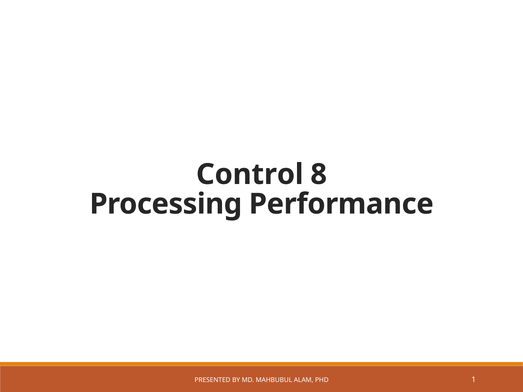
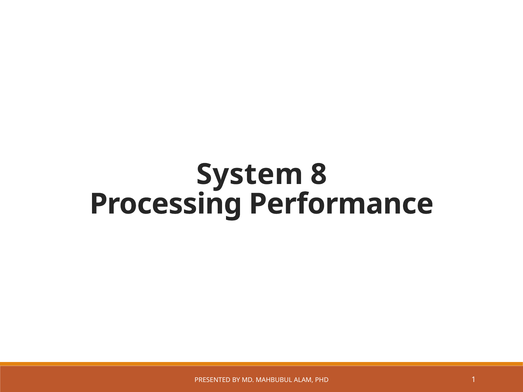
Control: Control -> System (250, 174)
